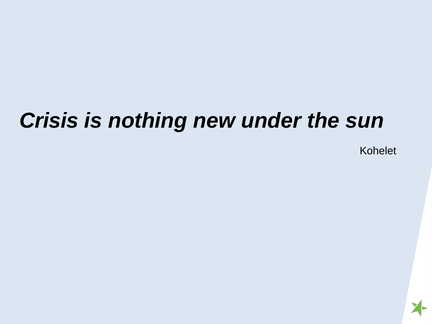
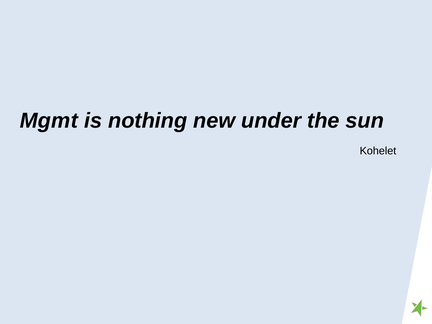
Crisis: Crisis -> Mgmt (49, 121)
